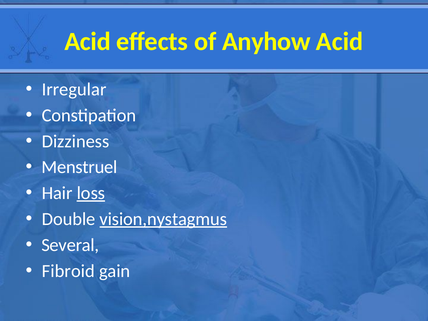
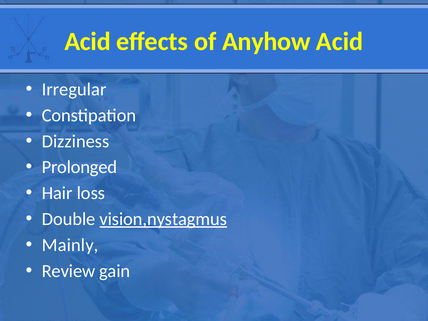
Menstruel: Menstruel -> Prolonged (79, 167)
loss underline: present -> none (91, 193)
Several: Several -> Mainly (70, 245)
Fibroid: Fibroid -> Review (68, 271)
